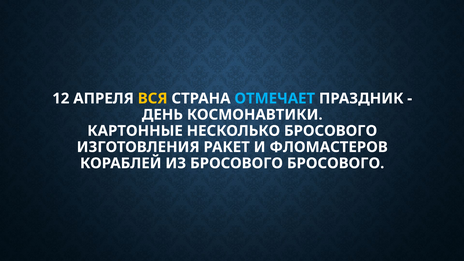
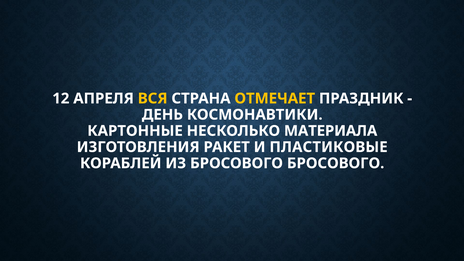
ОТМЕЧАЕТ colour: light blue -> yellow (275, 98)
НЕСКОЛЬКО БРОСОВОГО: БРОСОВОГО -> МАТЕРИАЛА (331, 131)
ФЛОМАСТЕРОВ: ФЛОМАСТЕРОВ -> ПЛАСТИКОВЫЕ (329, 147)
